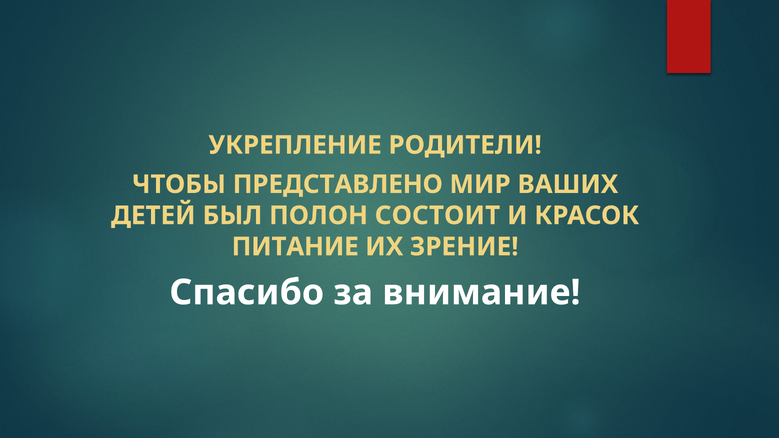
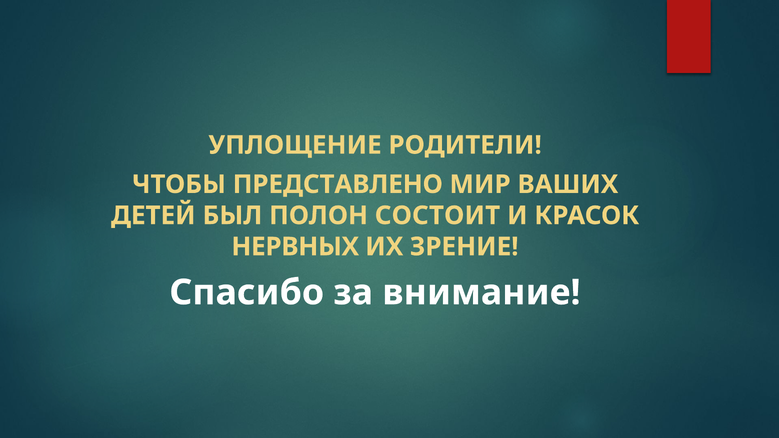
УКРЕПЛЕНИЕ: УКРЕПЛЕНИЕ -> УПЛОЩЕНИЕ (295, 145)
ПИТАНИЕ: ПИТАНИЕ -> НЕРВНЫХ (295, 247)
